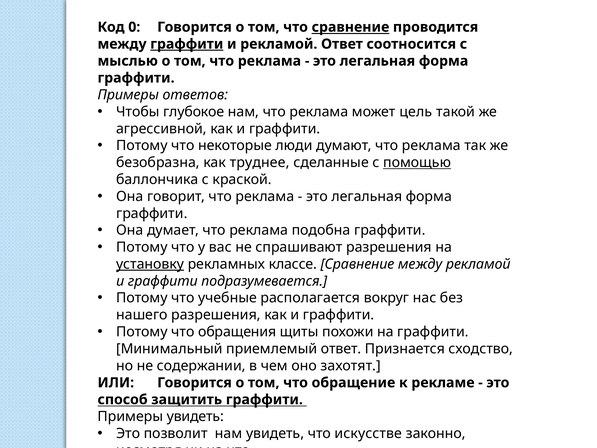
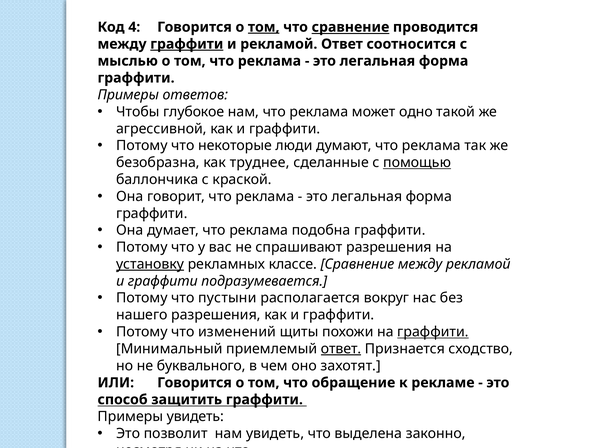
0: 0 -> 4 (134, 27)
том underline: none -> present (264, 27)
цель: цель -> одно (416, 112)
учебные: учебные -> пустыни (227, 298)
обращения: обращения -> изменений (237, 332)
граффити underline: none -> present (433, 332)
ответ underline: none -> present (341, 349)
содержании: содержании -> буквального (201, 366)
искусстве: искусстве -> выделена (368, 433)
